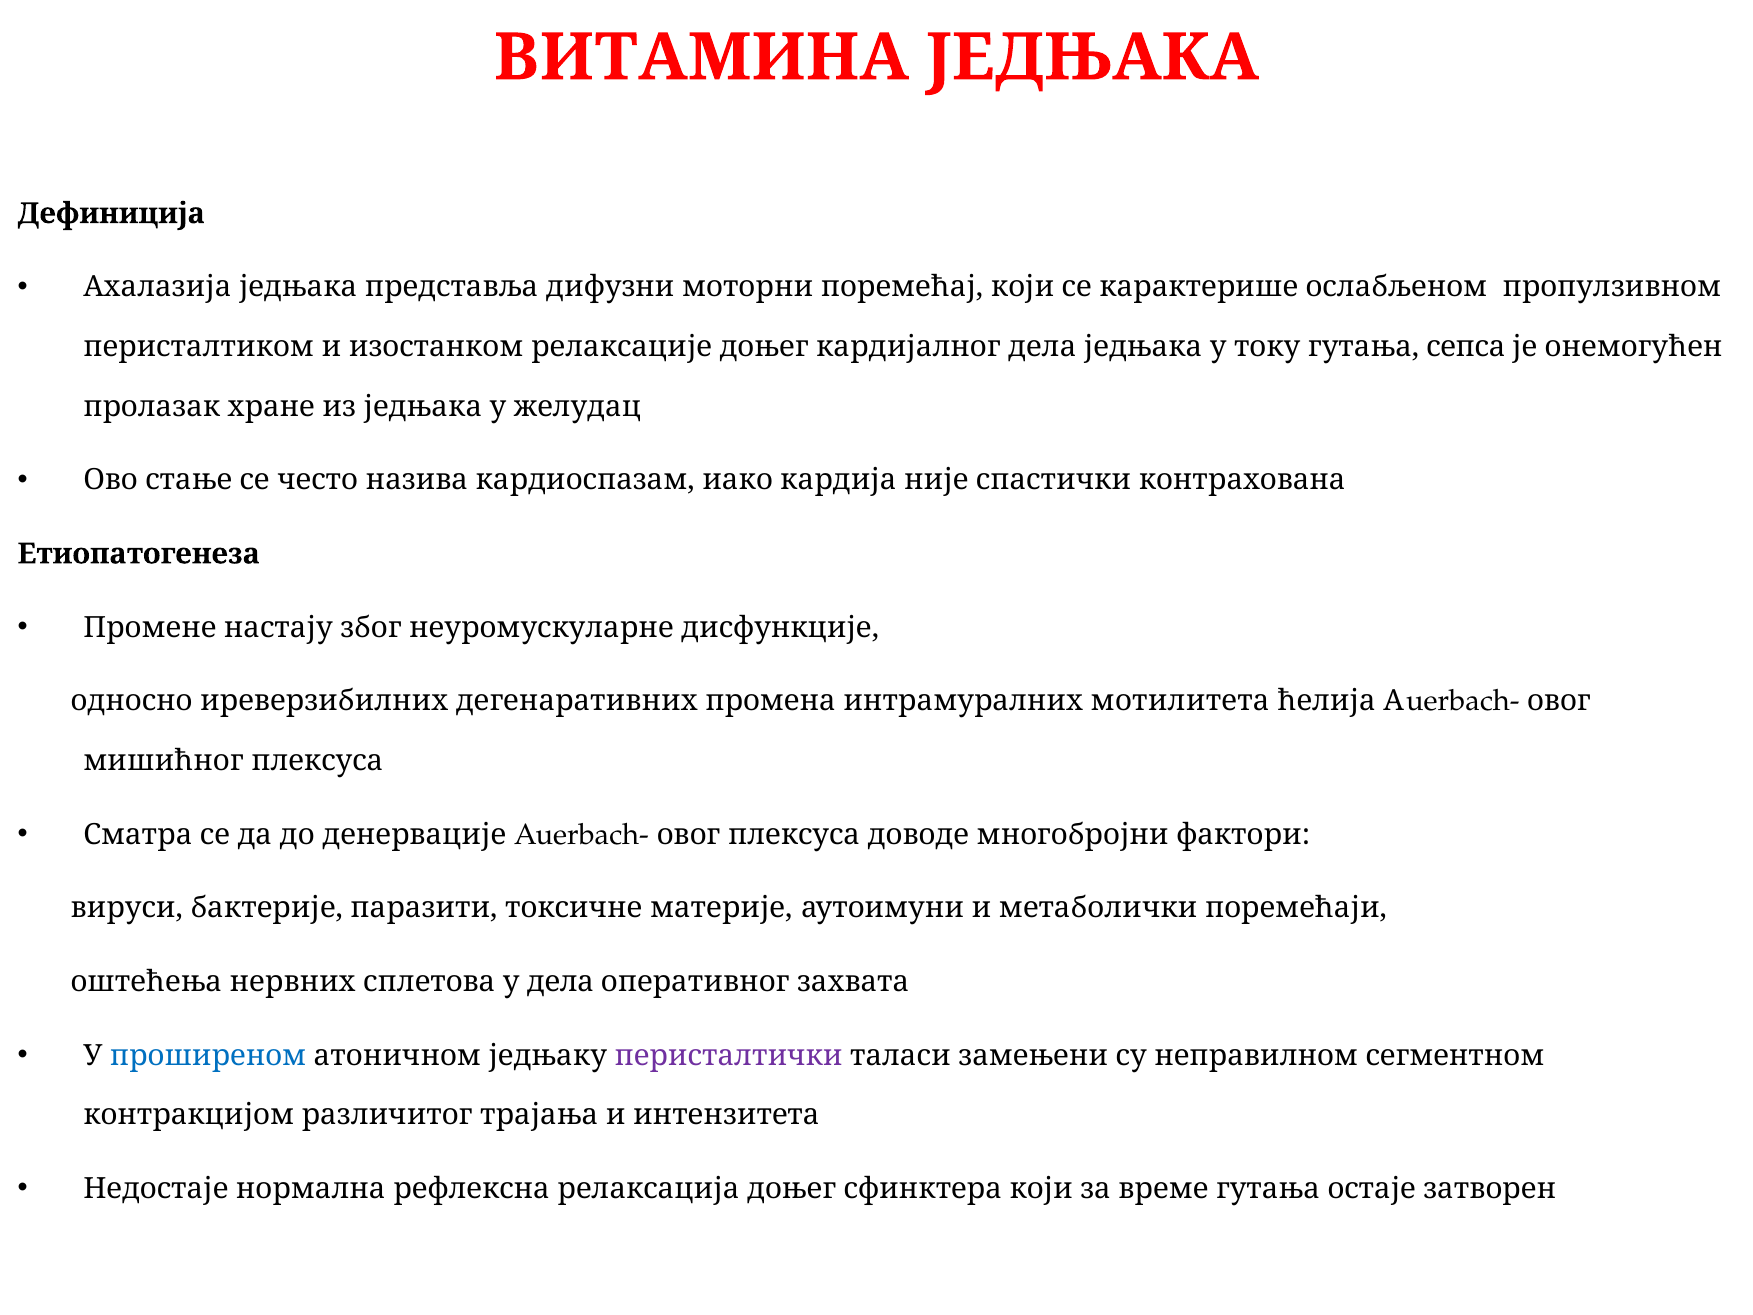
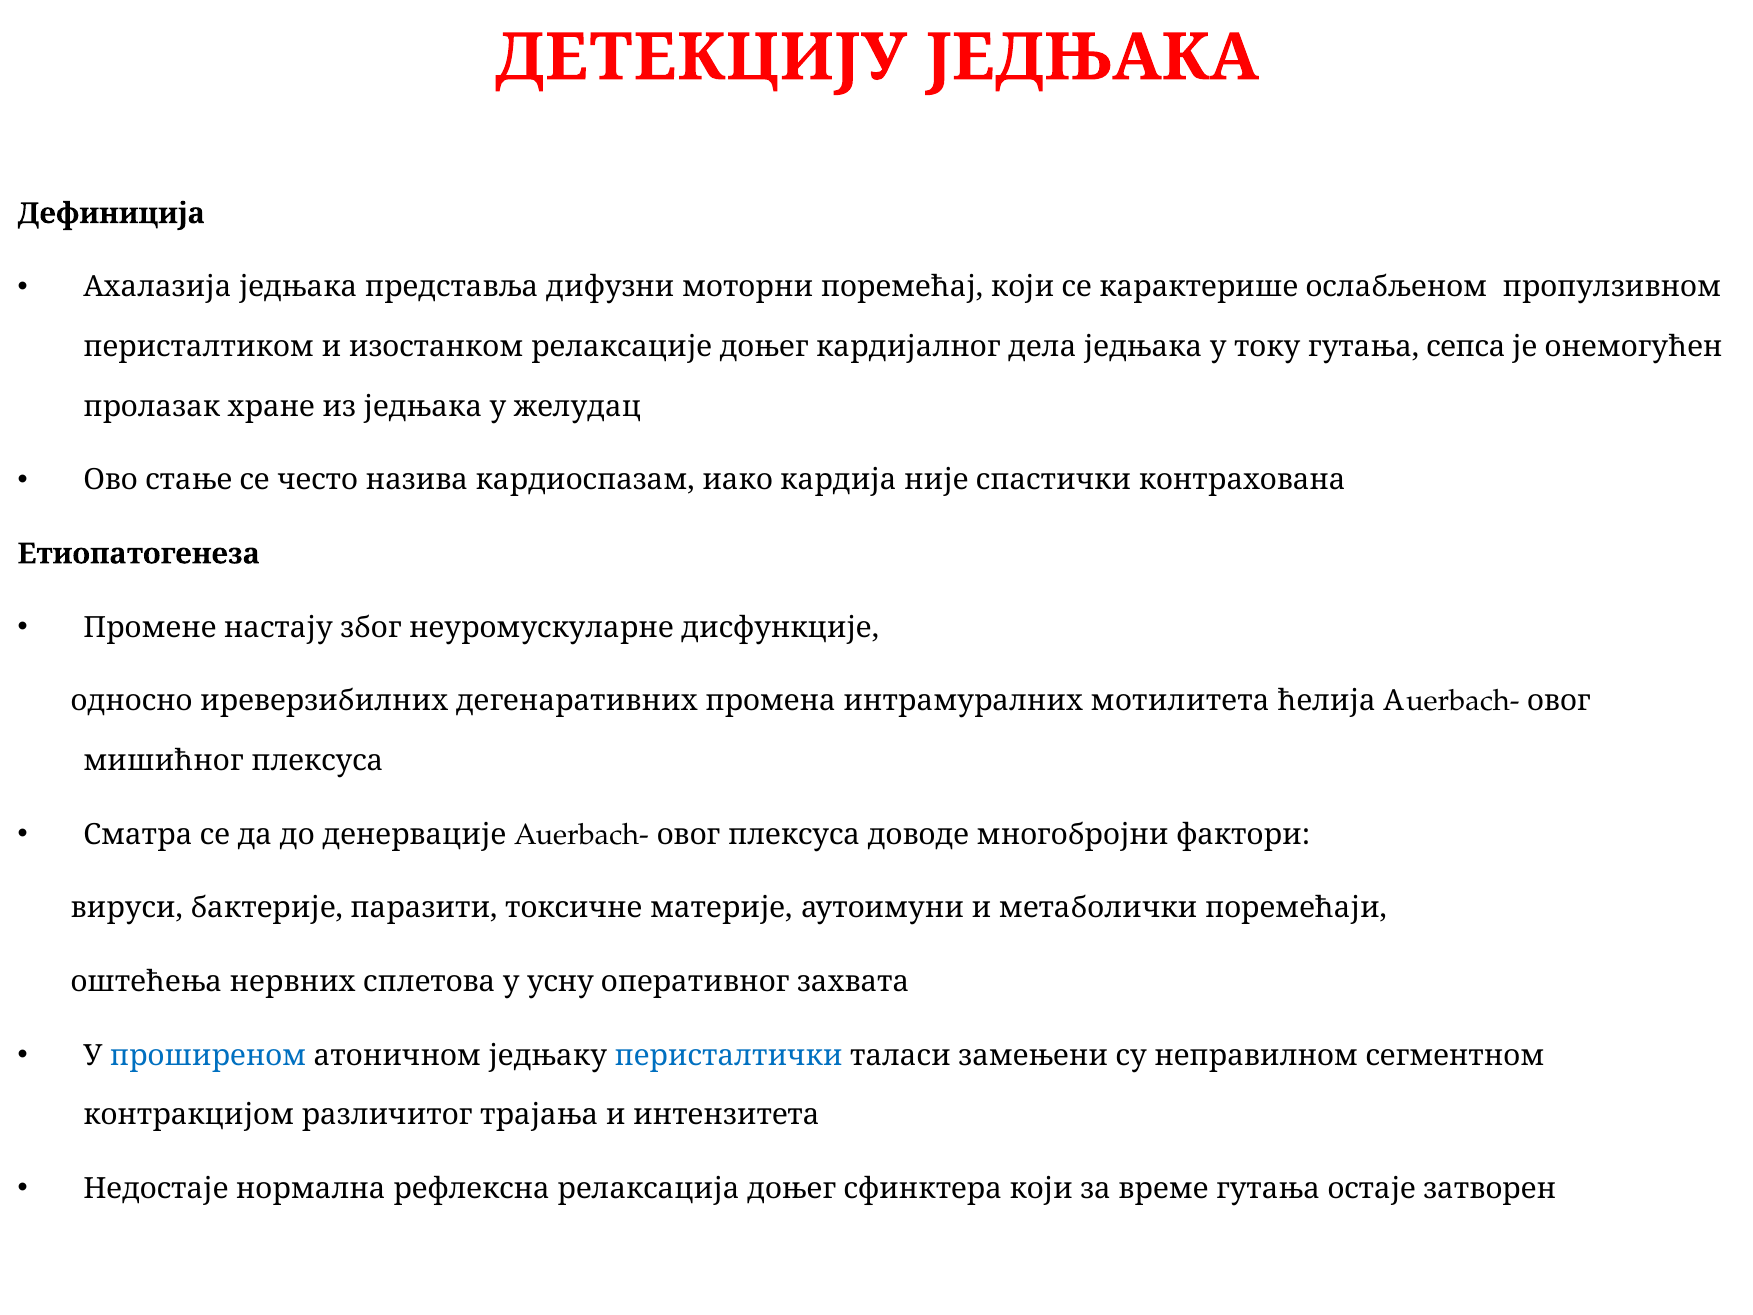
ВИТАМИНА: ВИТАМИНА -> ДЕТЕКЦИЈУ (701, 58)
у дела: дела -> усну (560, 982)
перисталтички colour: purple -> blue (729, 1056)
